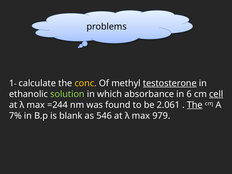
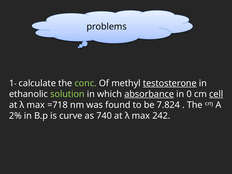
conc colour: yellow -> light green (86, 83)
absorbance underline: none -> present (149, 94)
6: 6 -> 0 (189, 94)
=244: =244 -> =718 (57, 105)
2.061: 2.061 -> 7.824 (168, 105)
The underline: present -> none (195, 105)
7%: 7% -> 2% (15, 116)
blank: blank -> curve (71, 116)
546: 546 -> 740 (104, 116)
979: 979 -> 242 (161, 116)
